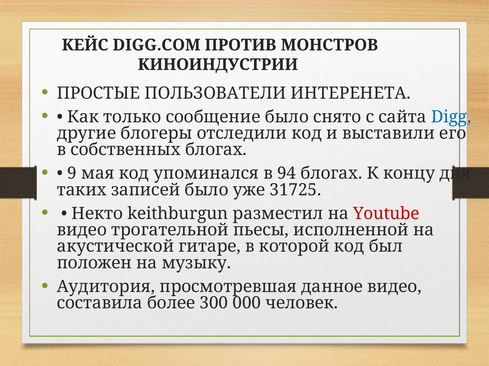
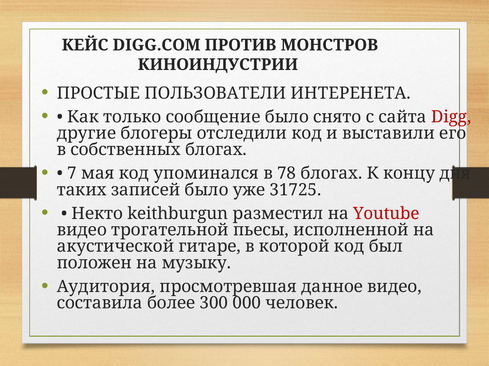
Digg colour: blue -> red (451, 117)
9: 9 -> 7 (72, 174)
94: 94 -> 78 (287, 174)
